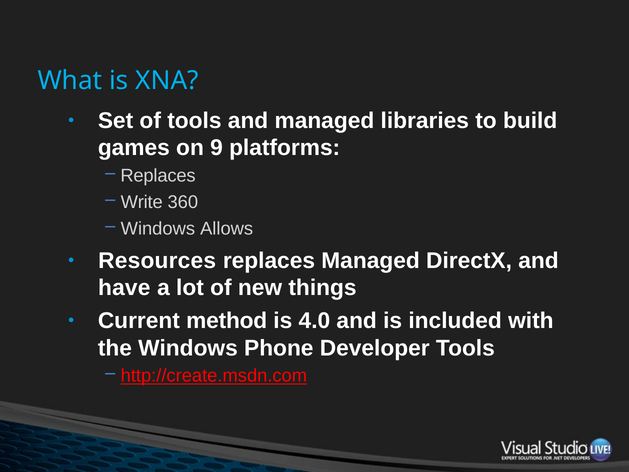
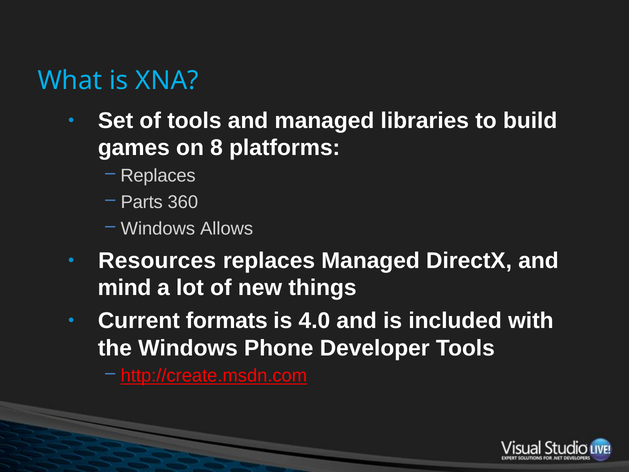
9: 9 -> 8 (217, 148)
Write: Write -> Parts (142, 202)
have: have -> mind (124, 288)
method: method -> formats (227, 321)
